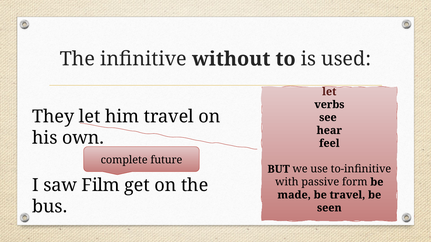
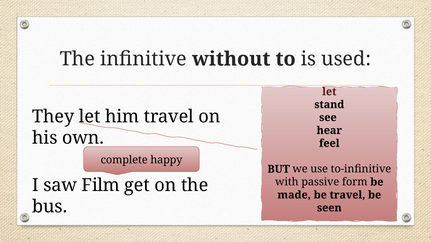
verbs: verbs -> stand (329, 105)
future: future -> happy (166, 160)
